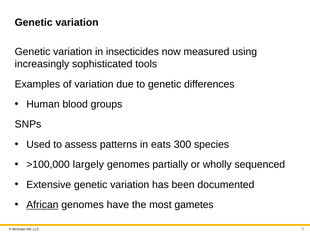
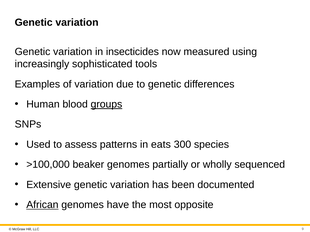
groups underline: none -> present (106, 104)
largely: largely -> beaker (88, 165)
gametes: gametes -> opposite (194, 205)
